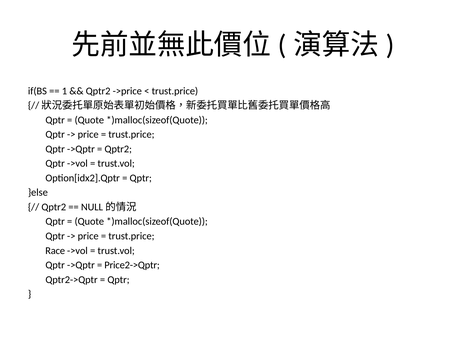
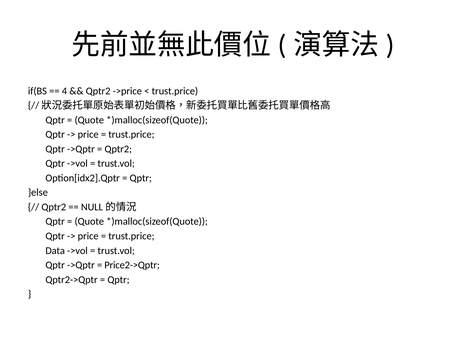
1: 1 -> 4 (64, 91)
Race: Race -> Data (55, 250)
